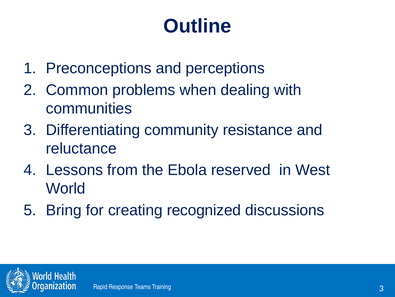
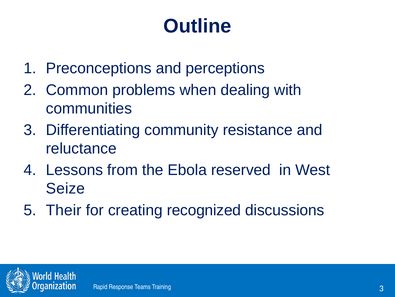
World: World -> Seize (65, 188)
Bring: Bring -> Their (64, 210)
